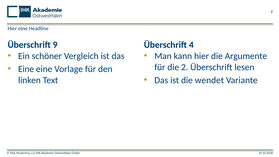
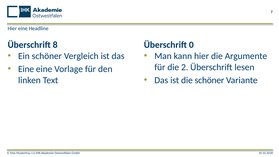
9: 9 -> 8 (55, 45)
4: 4 -> 0 (191, 45)
die wendet: wendet -> schöner (209, 80)
